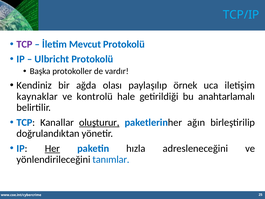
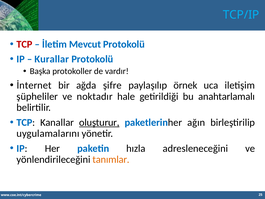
TCP colour: purple -> red (24, 44)
Ulbricht: Ulbricht -> Kurallar (52, 59)
Kendiniz: Kendiniz -> İnternet (34, 85)
olası: olası -> şifre (112, 85)
kaynaklar: kaynaklar -> şüpheliler (37, 96)
kontrolü: kontrolü -> noktadır (95, 96)
doğrulandıktan: doğrulandıktan -> uygulamalarını (48, 133)
Her underline: present -> none (52, 148)
tanımlar colour: blue -> orange (111, 159)
